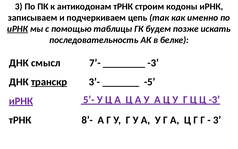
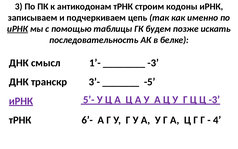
7’-: 7’- -> 1’- (95, 63)
транскр underline: present -> none (49, 82)
8’-: 8’- -> 6’- (87, 120)
3: 3 -> 4 (217, 120)
